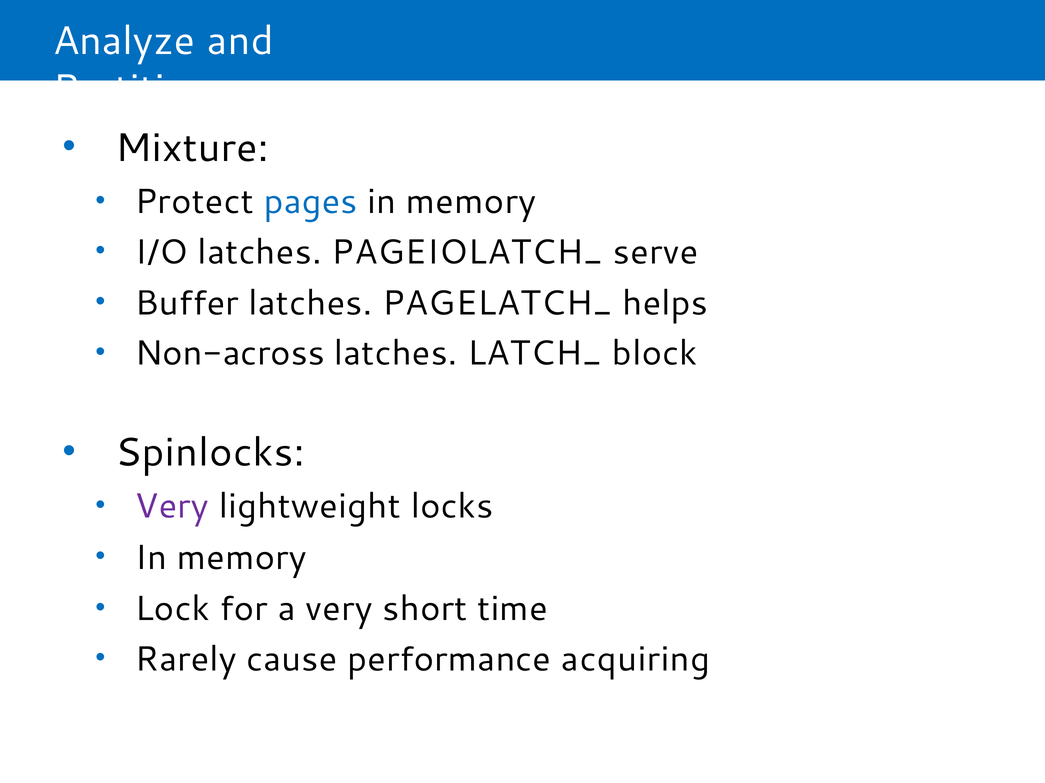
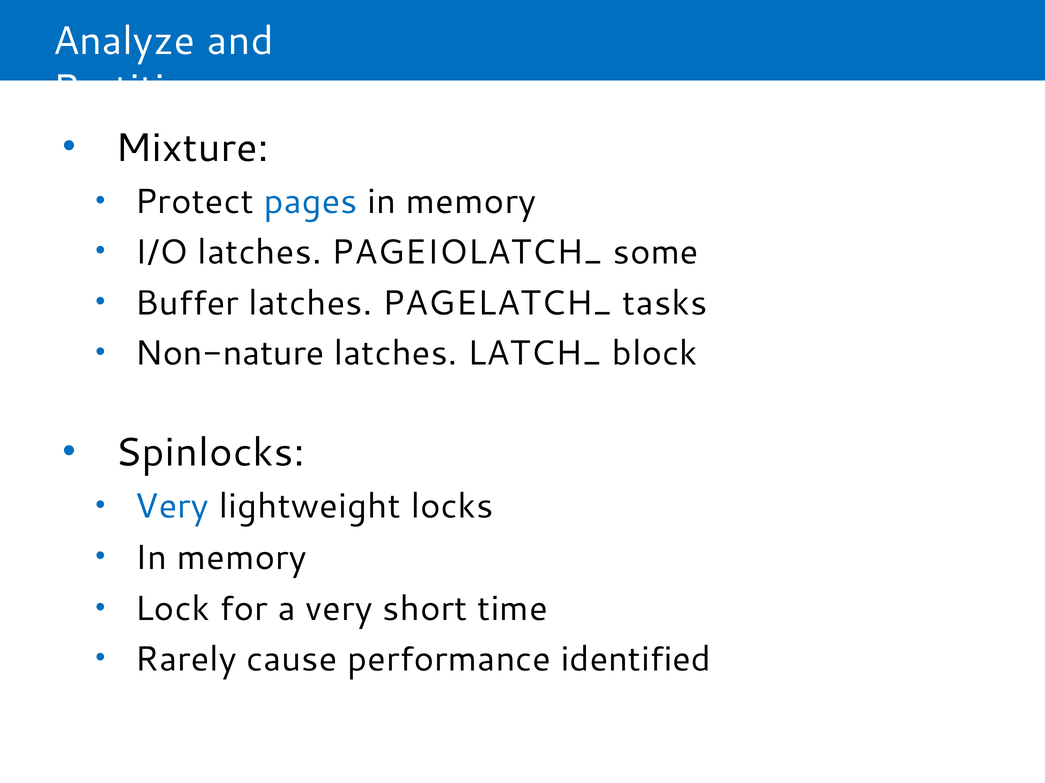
serve: serve -> some (656, 252)
helps: helps -> tasks (665, 303)
Non-across: Non-across -> Non-nature (230, 354)
Very colour: purple -> blue (172, 507)
acquiring: acquiring -> identified (636, 660)
